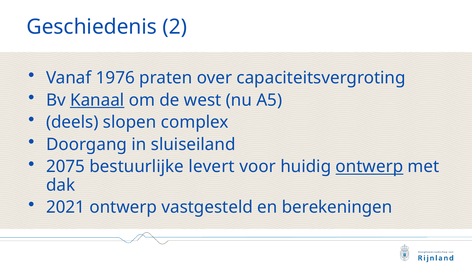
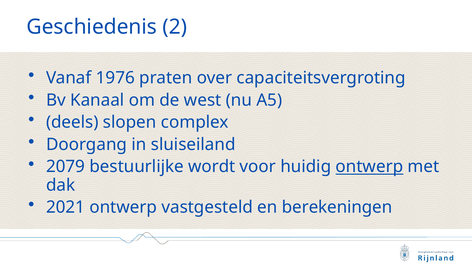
Kanaal underline: present -> none (97, 100)
2075: 2075 -> 2079 (66, 166)
levert: levert -> wordt (212, 166)
